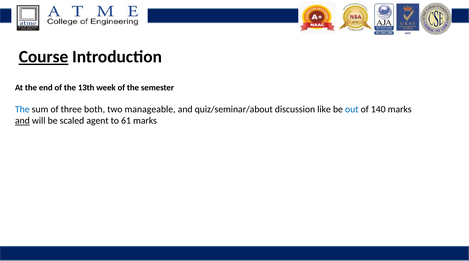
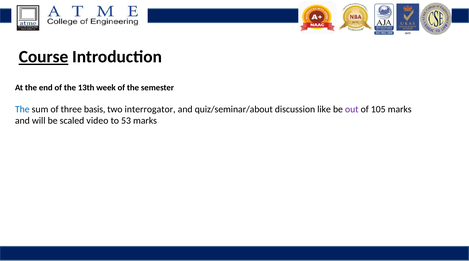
both: both -> basis (95, 109)
manageable: manageable -> interrogator (150, 109)
out colour: blue -> purple (352, 109)
140: 140 -> 105 (378, 109)
and underline: present -> none (22, 121)
agent: agent -> video (97, 121)
61: 61 -> 53 (126, 121)
